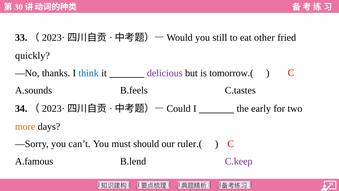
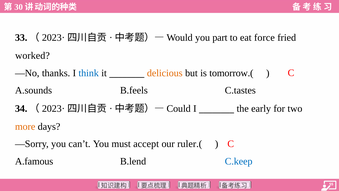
still: still -> part (220, 38)
other: other -> force (264, 38)
quickly: quickly -> worked (32, 56)
delicious colour: purple -> orange (165, 73)
should: should -> accept (146, 144)
C.keep colour: purple -> blue (239, 161)
